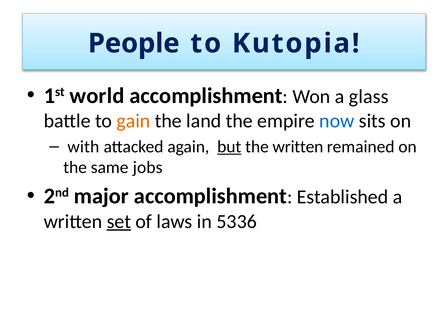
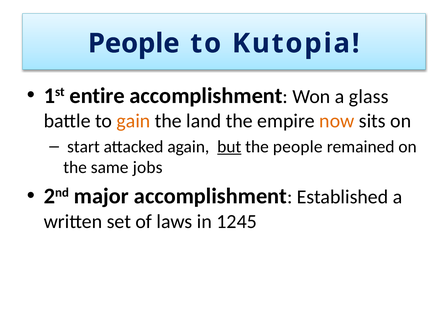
world: world -> entire (97, 96)
now colour: blue -> orange (337, 121)
with: with -> start (83, 147)
the written: written -> people (298, 147)
set underline: present -> none (119, 221)
5336: 5336 -> 1245 (237, 221)
